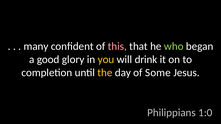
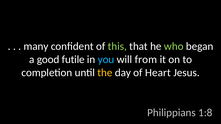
this colour: pink -> light green (117, 46)
glory: glory -> futile (73, 60)
you colour: yellow -> light blue (106, 60)
drink: drink -> from (146, 60)
Some: Some -> Heart (158, 73)
1:0: 1:0 -> 1:8 (205, 113)
